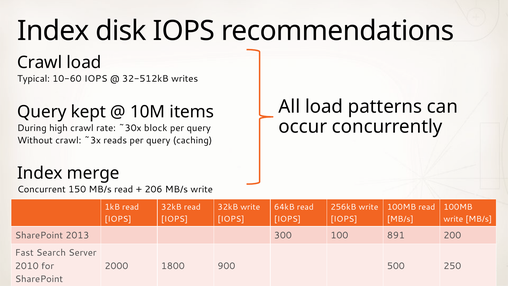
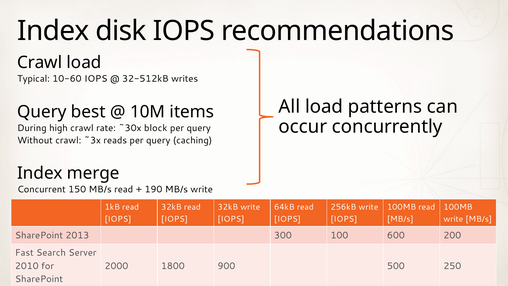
kept: kept -> best (88, 112)
206: 206 -> 190 (153, 189)
891: 891 -> 600 (396, 235)
